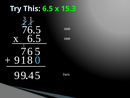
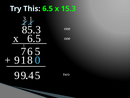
76.5: 76.5 -> 85.3 (31, 30)
